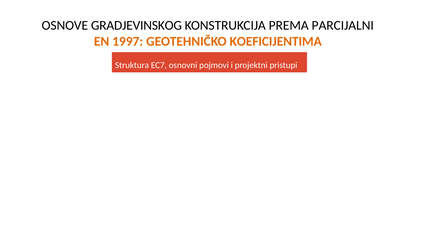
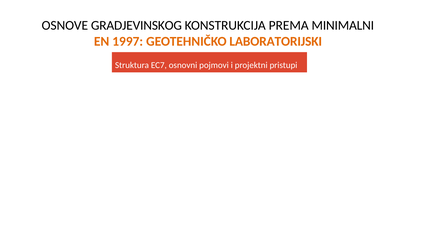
PARCIJALNI: PARCIJALNI -> MINIMALNI (343, 25)
KOEFICIJENTIMA: KOEFICIJENTIMA -> LABORATORIJSKI (276, 41)
